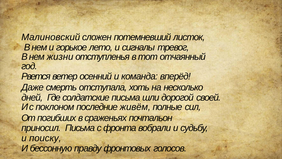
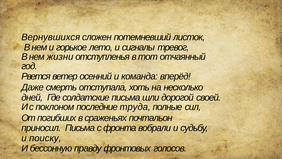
Малиновский: Малиновский -> Вернувшихся (51, 37)
живём: живём -> труда (135, 107)
